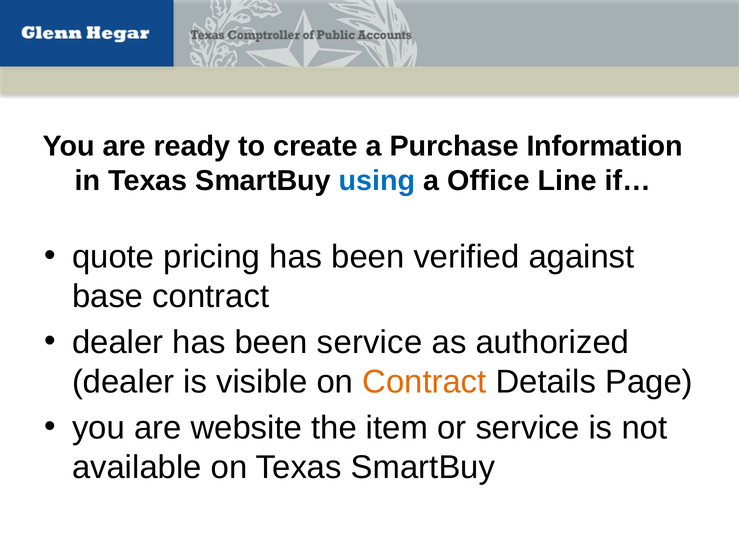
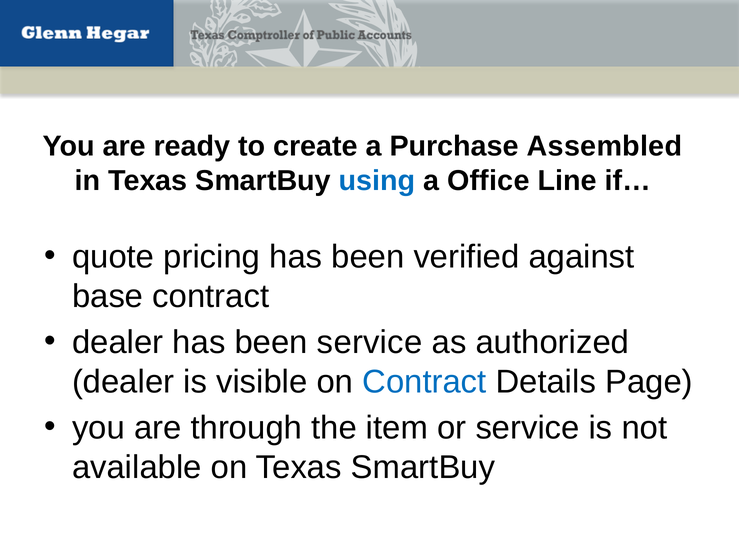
Information: Information -> Assembled (605, 146)
Contract colour: orange -> blue (424, 381)
website: website -> through (246, 427)
